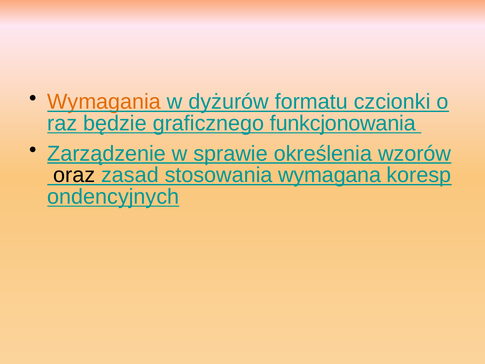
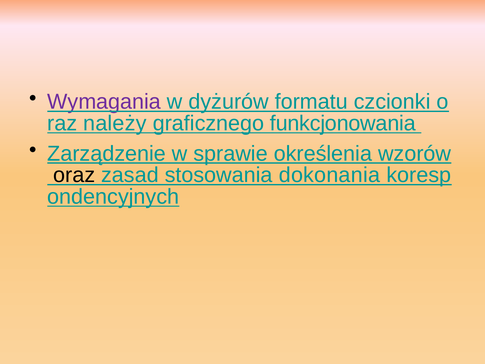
Wymagania colour: orange -> purple (104, 102)
będzie: będzie -> należy (115, 123)
wymagana: wymagana -> dokonania (329, 175)
